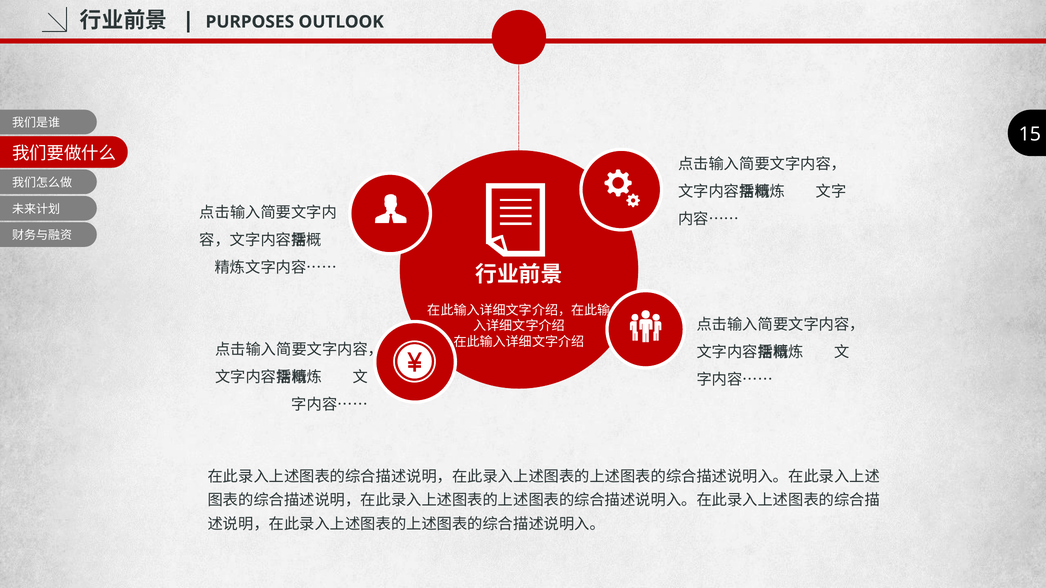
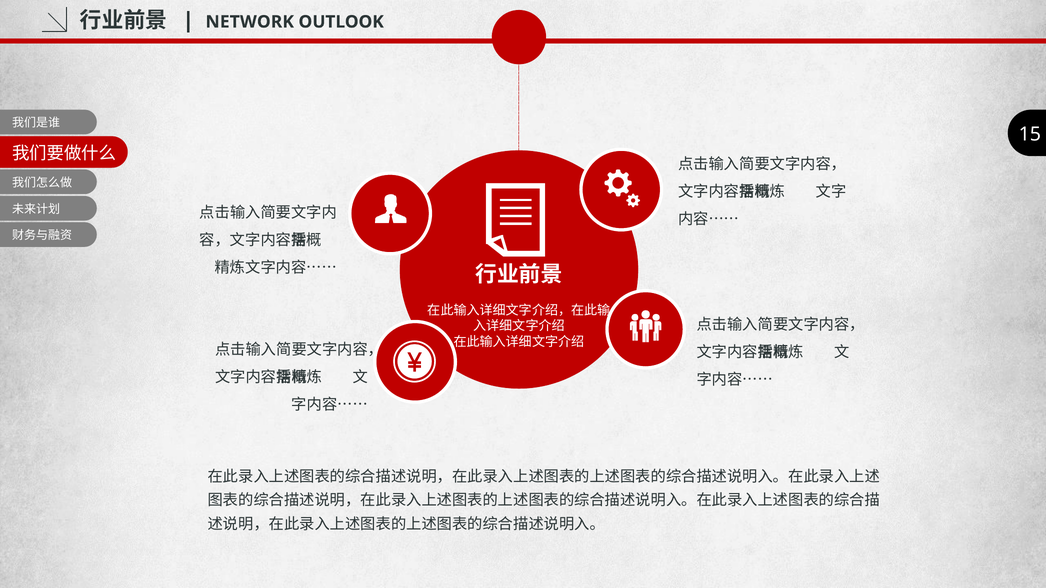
PURPOSES: PURPOSES -> NETWORK (250, 22)
